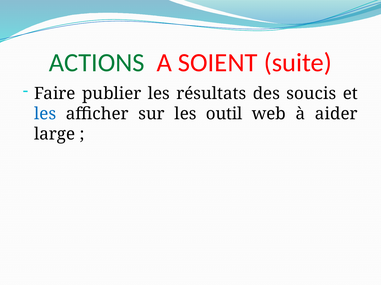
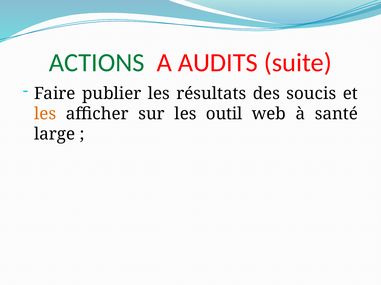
SOIENT: SOIENT -> AUDITS (218, 63)
les colour: blue -> orange (45, 114)
aider: aider -> santé (336, 114)
